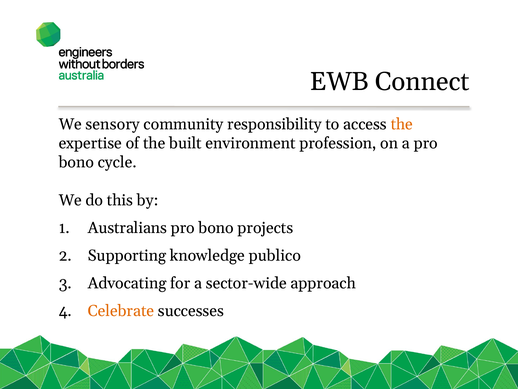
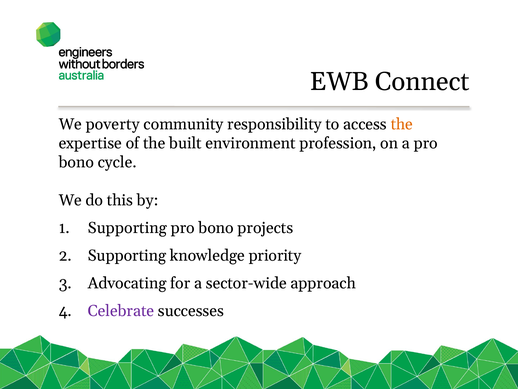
sensory: sensory -> poverty (113, 124)
Australians: Australians -> Supporting (127, 228)
publico: publico -> priority (275, 255)
Celebrate colour: orange -> purple (121, 310)
